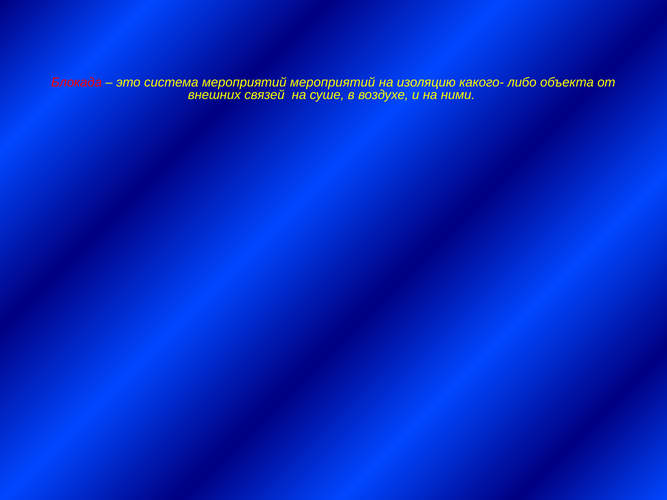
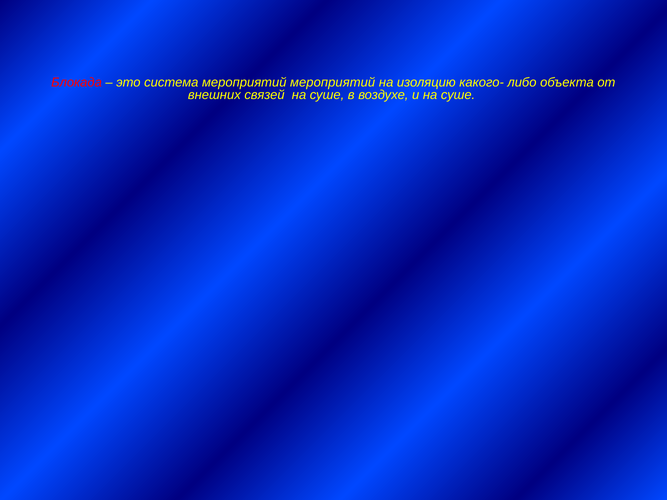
и на ними: ними -> суше (458, 95)
